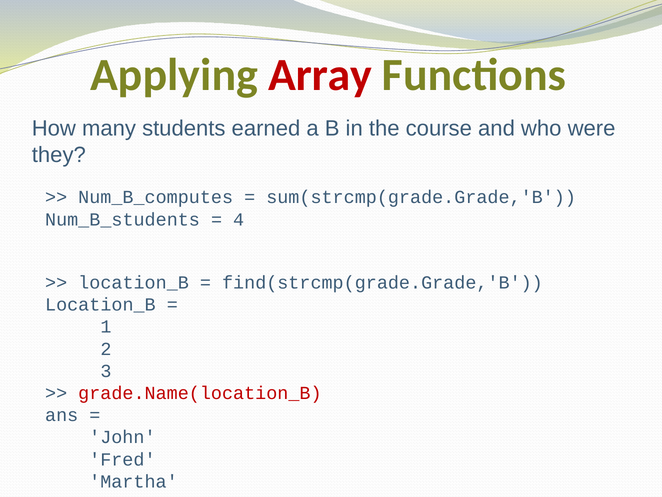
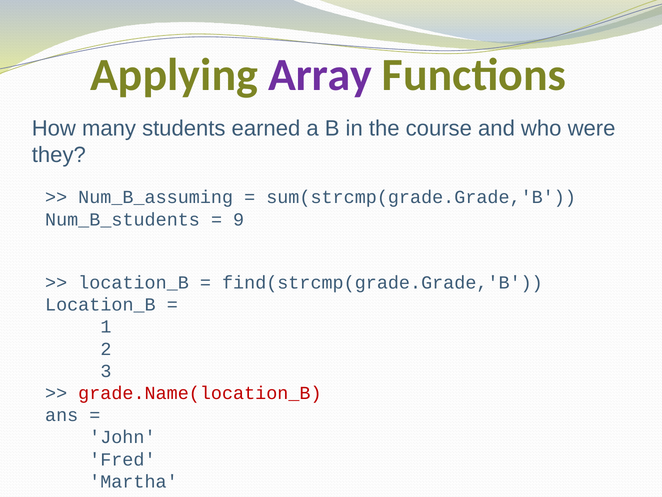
Array colour: red -> purple (320, 75)
Num_B_computes: Num_B_computes -> Num_B_assuming (156, 197)
4: 4 -> 9 (239, 219)
